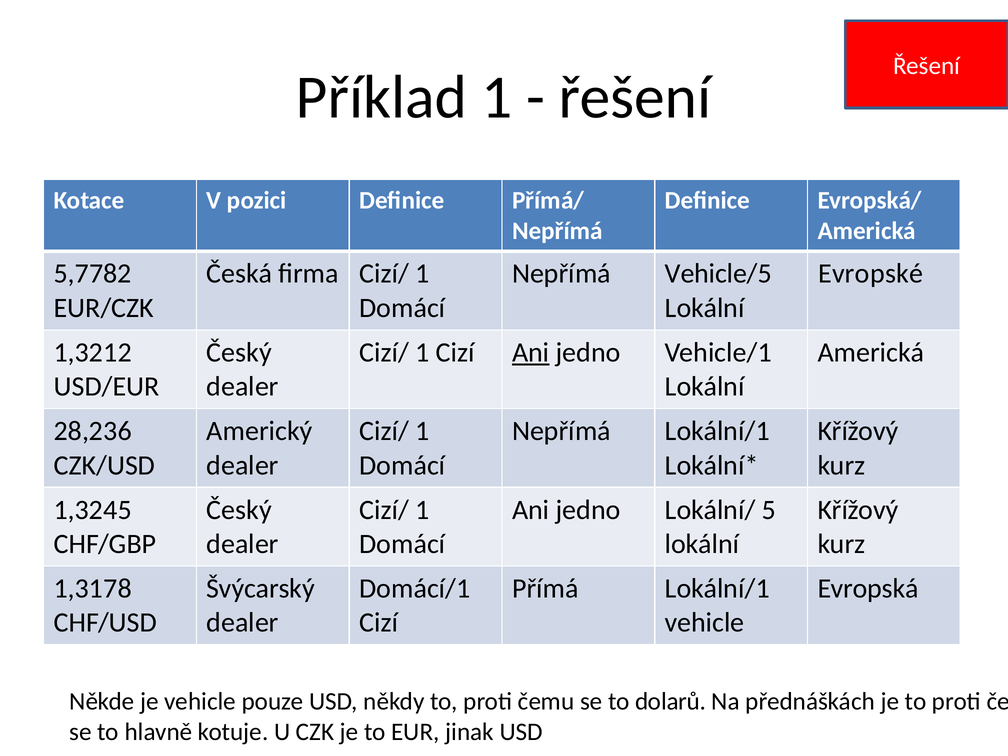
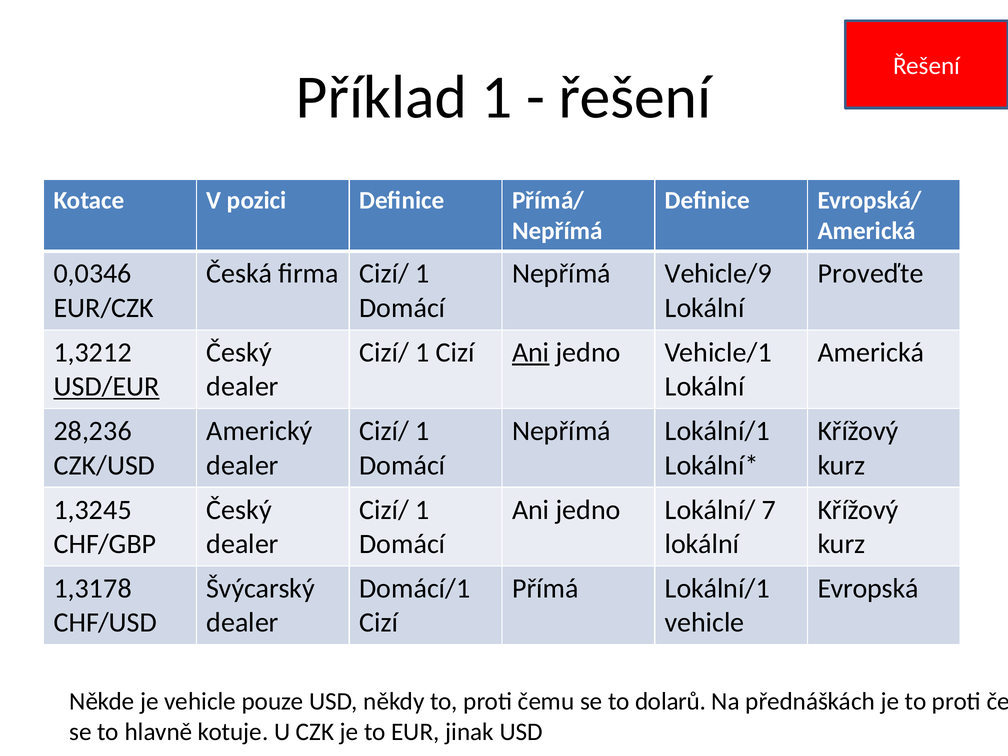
5,7782: 5,7782 -> 0,0346 (93, 274)
Vehicle/5: Vehicle/5 -> Vehicle/9 (718, 274)
Evropské: Evropské -> Proveďte (871, 274)
USD/EUR underline: none -> present (107, 387)
5: 5 -> 7 (769, 510)
